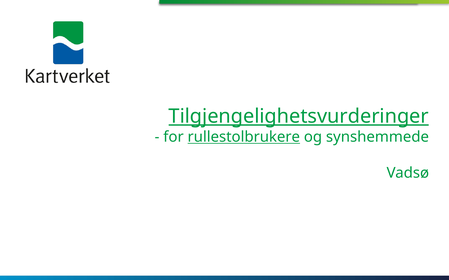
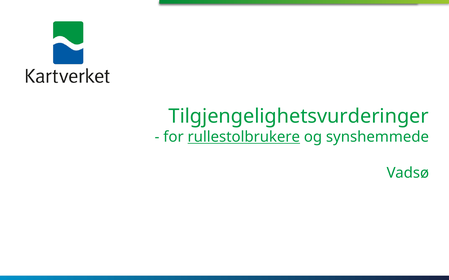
Tilgjengelighetsvurderinger underline: present -> none (299, 117)
